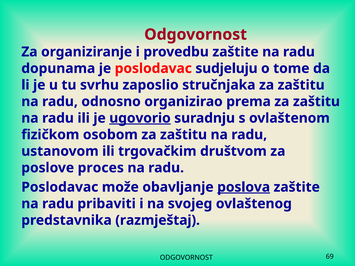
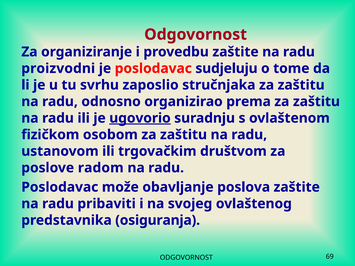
dopunama: dopunama -> proizvodni (58, 68)
proces: proces -> radom (101, 168)
poslova underline: present -> none (244, 187)
razmještaj: razmještaj -> osiguranja (158, 220)
